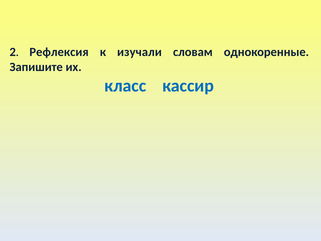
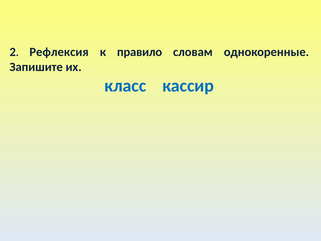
изучали: изучали -> правило (140, 52)
